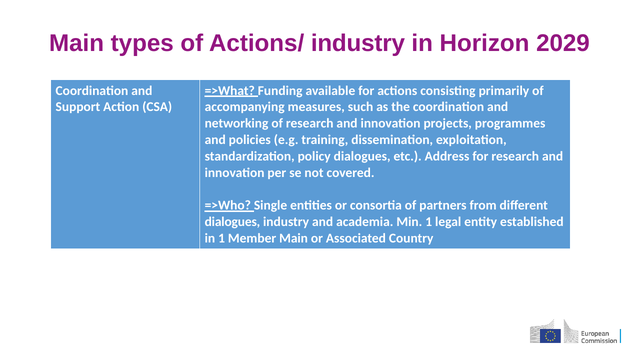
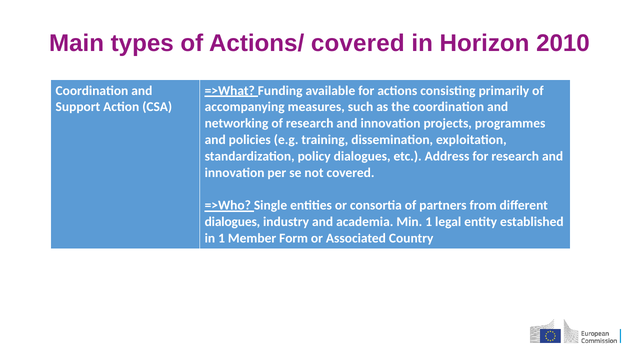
Actions/ industry: industry -> covered (358, 43)
2029: 2029 -> 2010 (563, 43)
Member Main: Main -> Form (294, 239)
